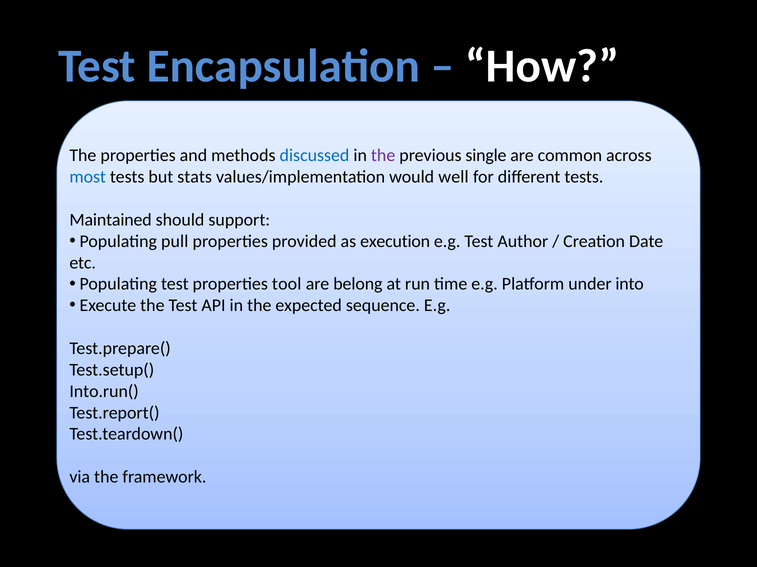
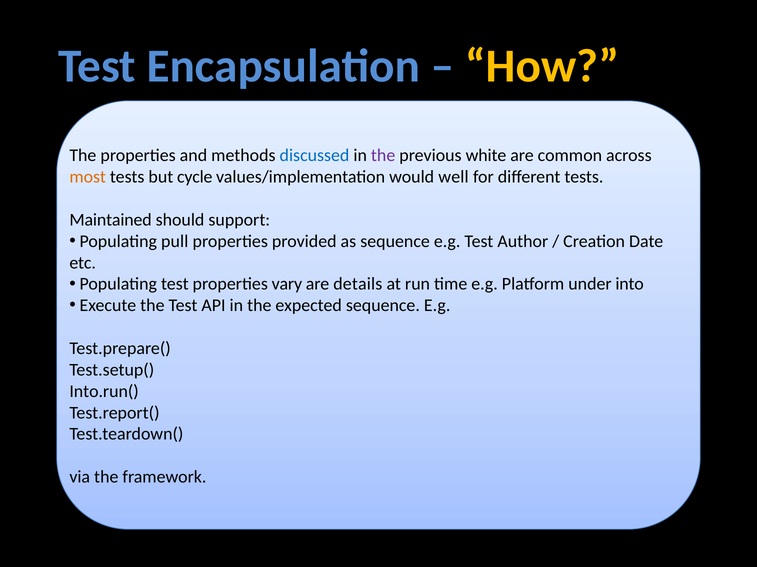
How colour: white -> yellow (542, 66)
single: single -> white (486, 156)
most colour: blue -> orange (88, 177)
stats: stats -> cycle (195, 177)
as execution: execution -> sequence (395, 242)
tool: tool -> vary (287, 284)
belong: belong -> details (358, 284)
